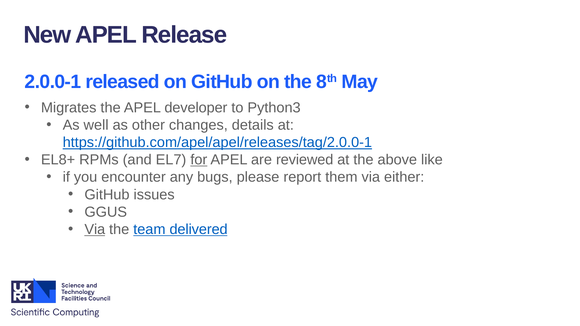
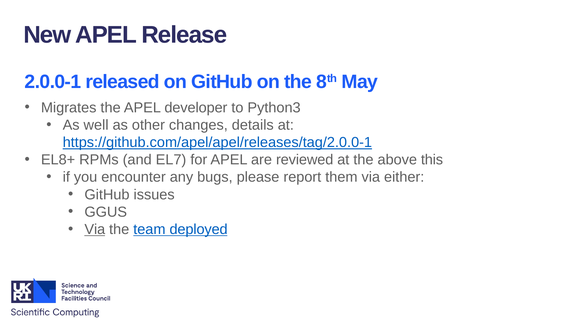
for underline: present -> none (199, 160)
like: like -> this (432, 160)
delivered: delivered -> deployed (199, 230)
